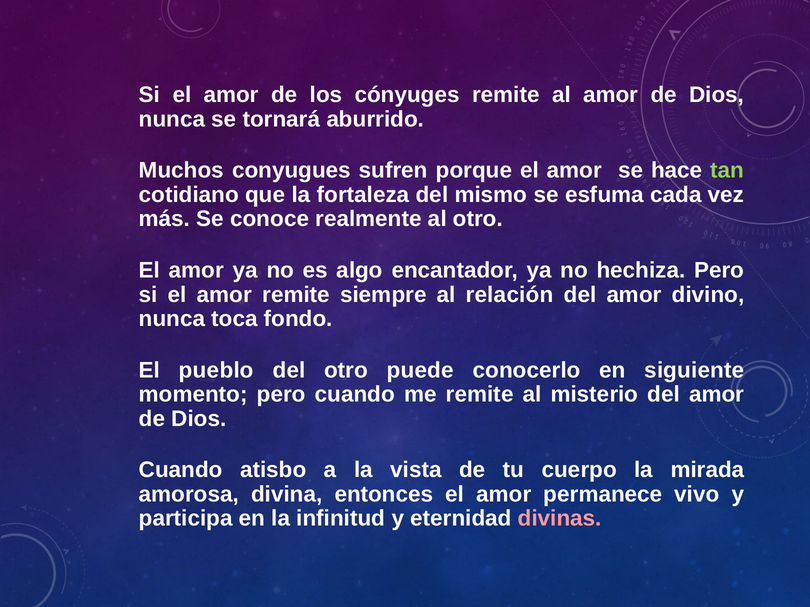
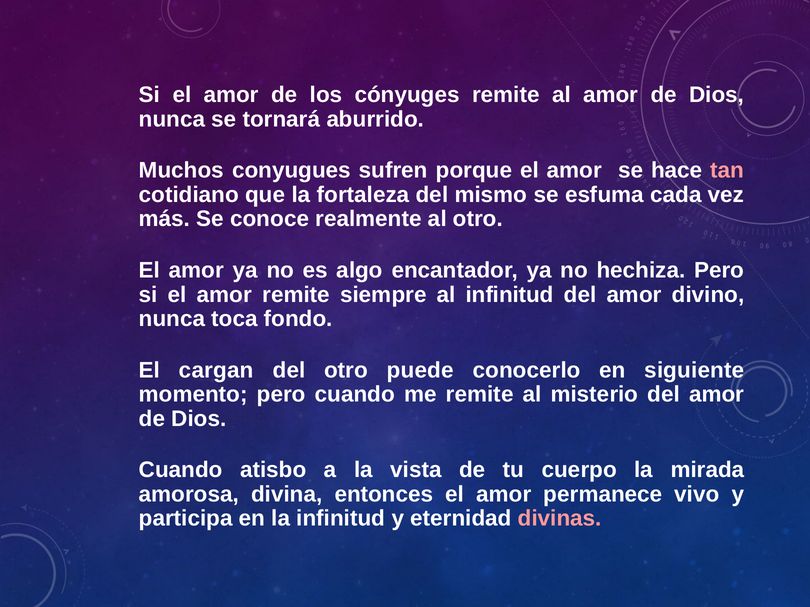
tan colour: light green -> pink (727, 171)
al relación: relación -> infinitud (510, 295)
pueblo: pueblo -> cargan (216, 370)
